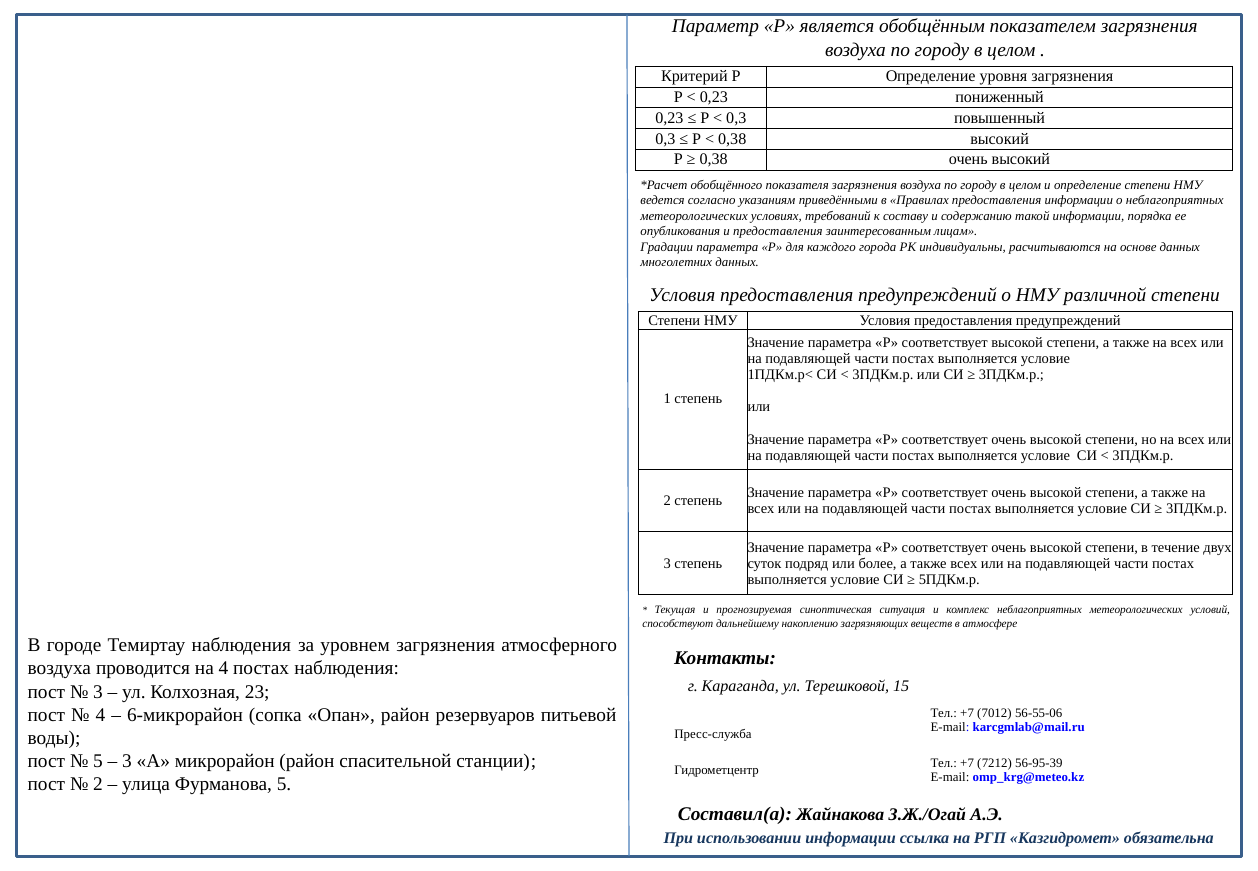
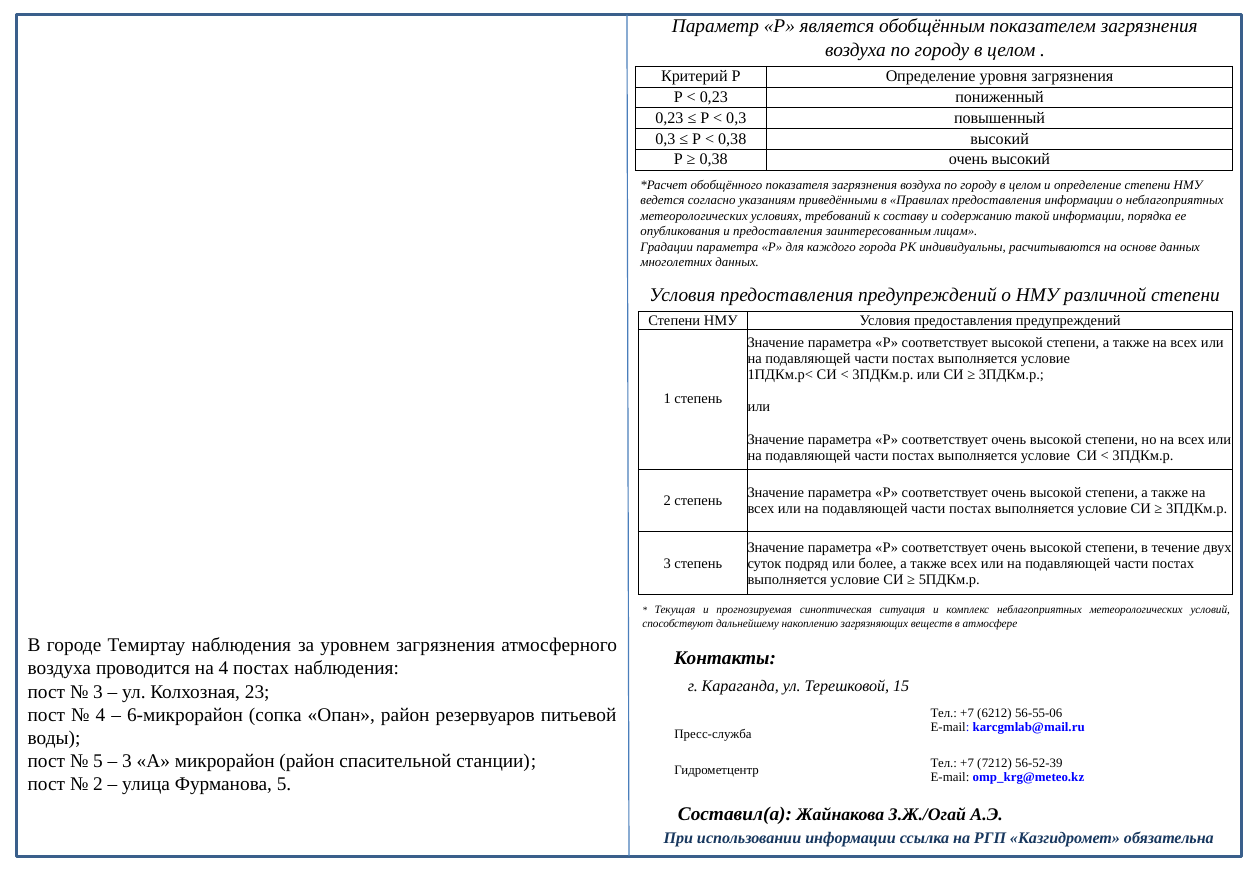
7012: 7012 -> 6212 (994, 713)
56-95-39: 56-95-39 -> 56-52-39 (1039, 763)
